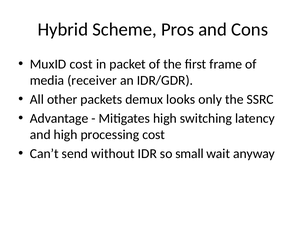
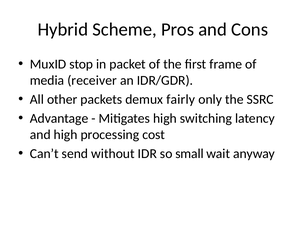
MuxID cost: cost -> stop (81, 64)
looks: looks -> fairly (181, 100)
